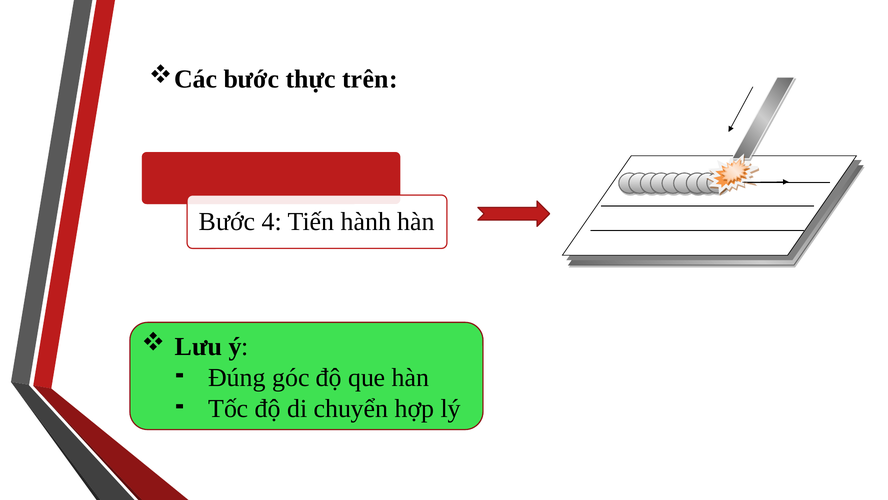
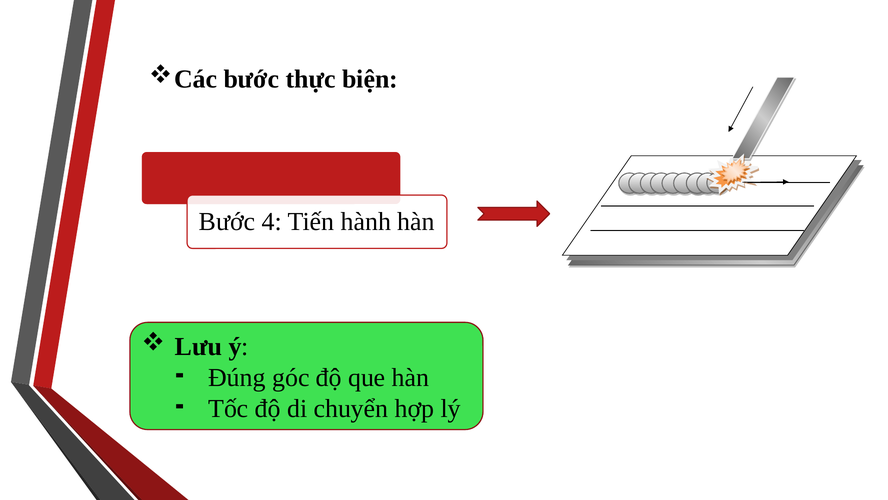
trên: trên -> biện (370, 79)
